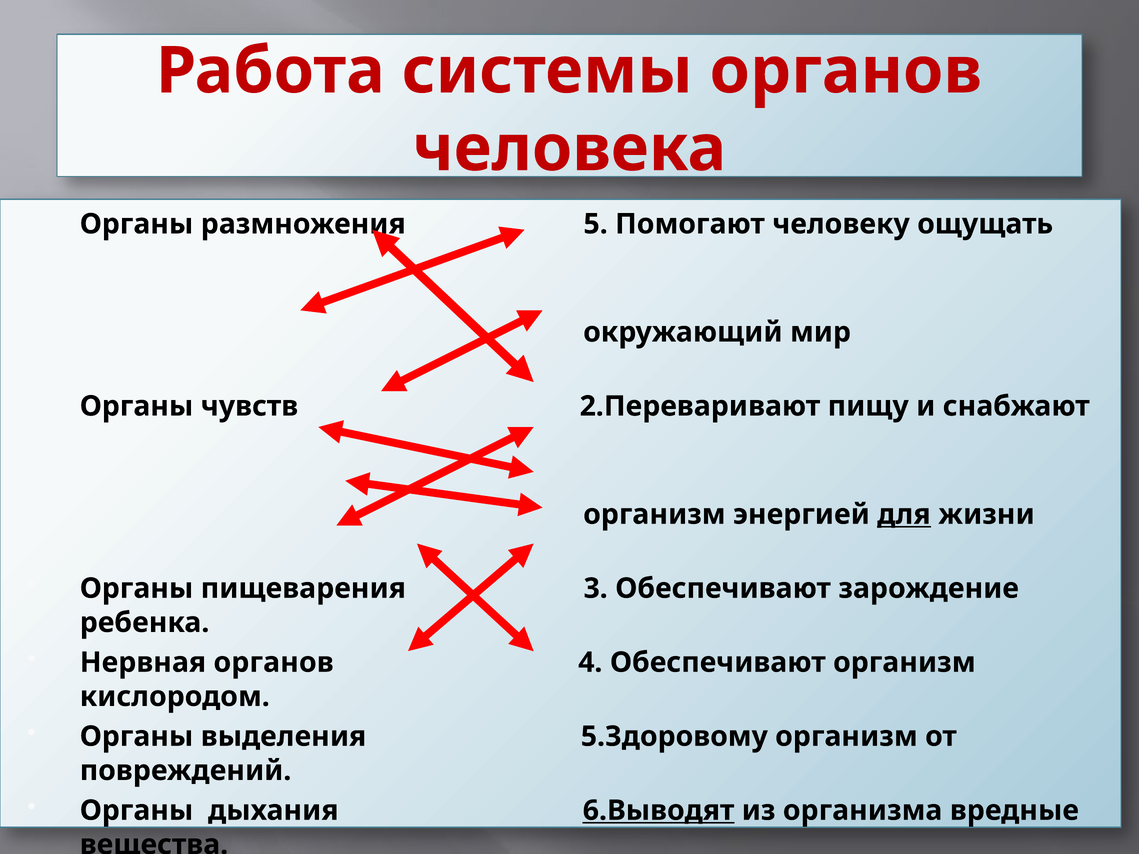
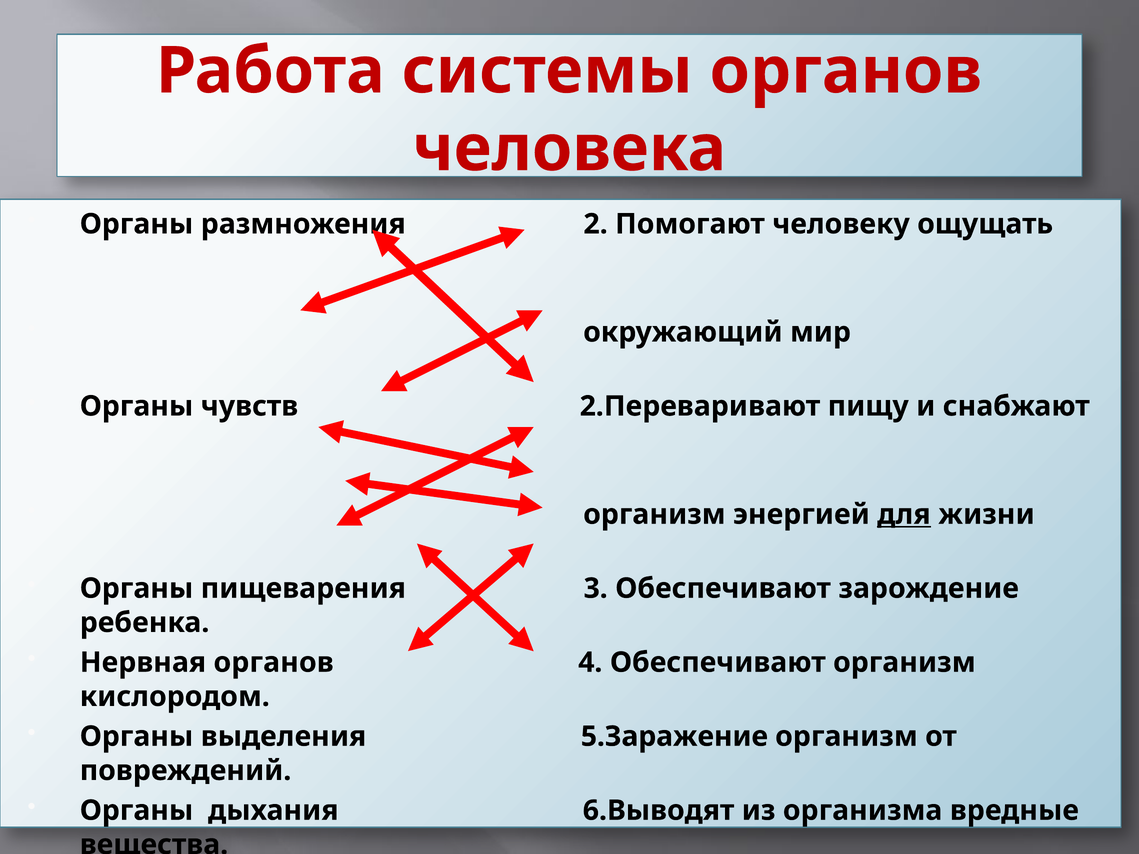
5: 5 -> 2 (596, 224)
5.Здоровому: 5.Здоровому -> 5.Заражение (674, 737)
6.Выводят underline: present -> none (659, 811)
